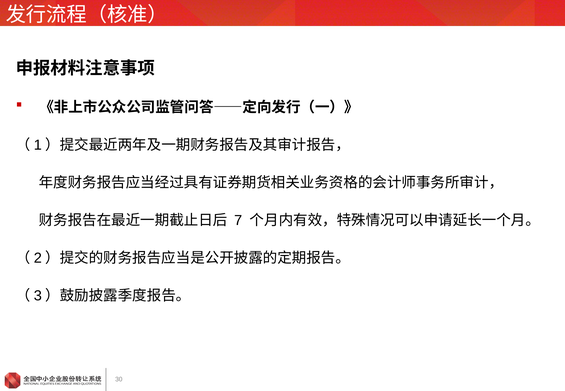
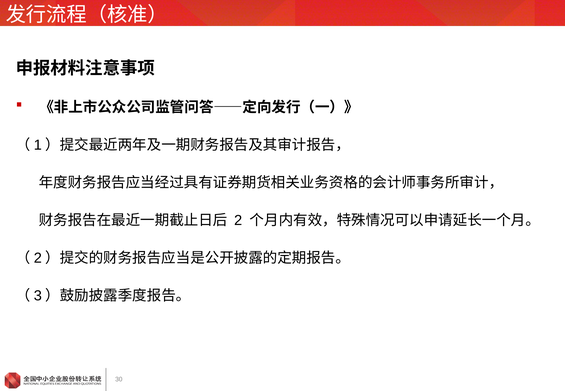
7: 7 -> 2 (238, 221)
